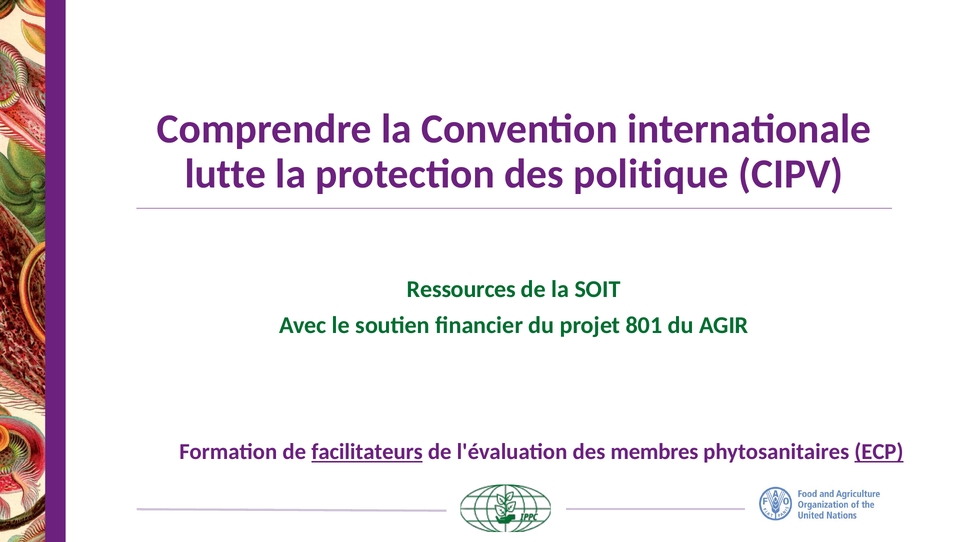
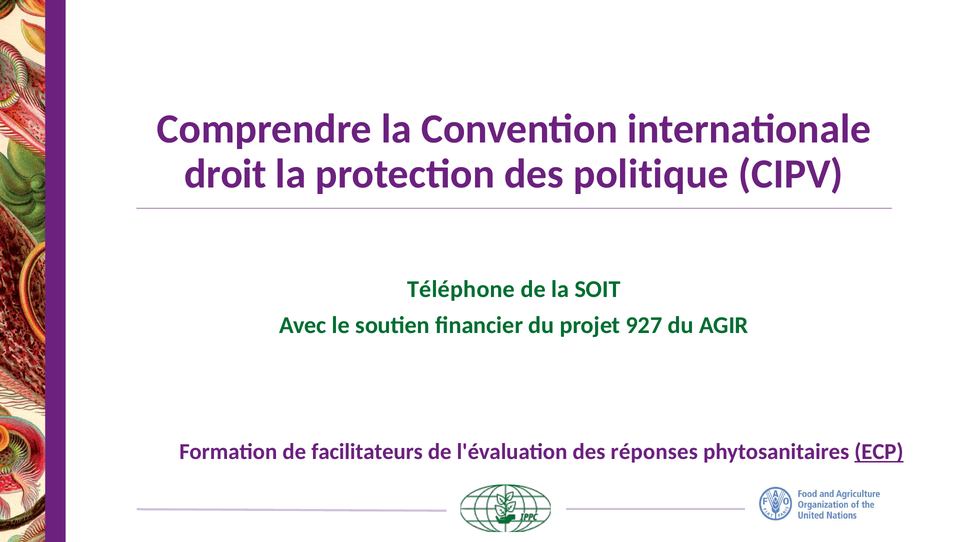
lutte: lutte -> droit (225, 174)
Ressources: Ressources -> Téléphone (461, 289)
801: 801 -> 927 (644, 325)
facilitateurs underline: present -> none (367, 452)
membres: membres -> réponses (654, 452)
